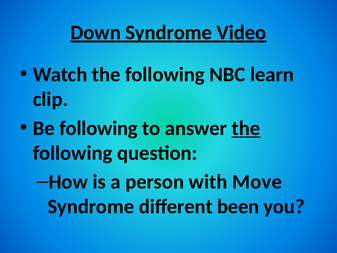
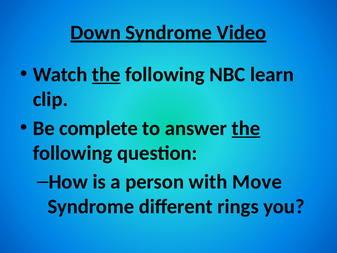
the underline: none -> present (106, 74)
Be following: following -> complete (99, 128)
been: been -> rings (238, 206)
